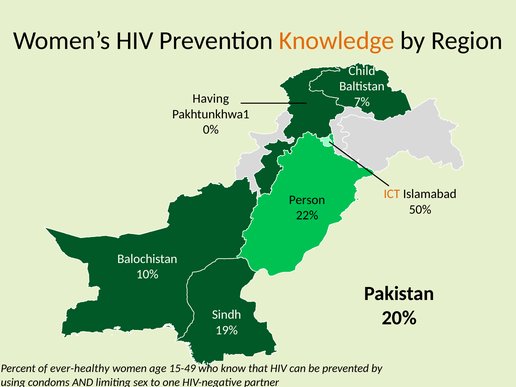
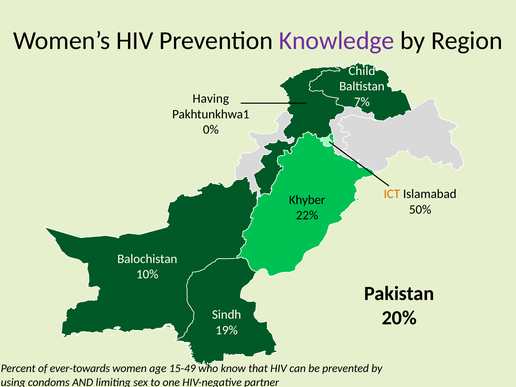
Knowledge colour: orange -> purple (337, 41)
Person: Person -> Khyber (307, 200)
ever-healthy: ever-healthy -> ever-towards (80, 368)
